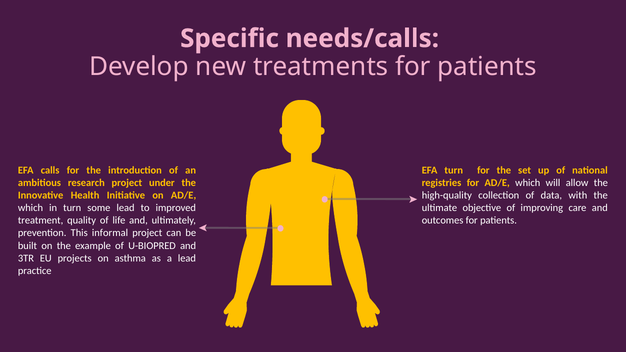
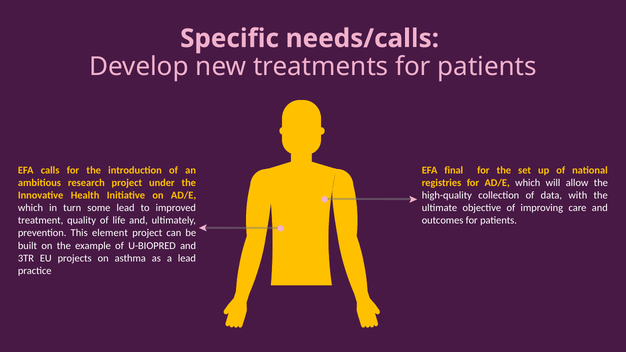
EFA turn: turn -> final (454, 170)
informal: informal -> element (110, 233)
